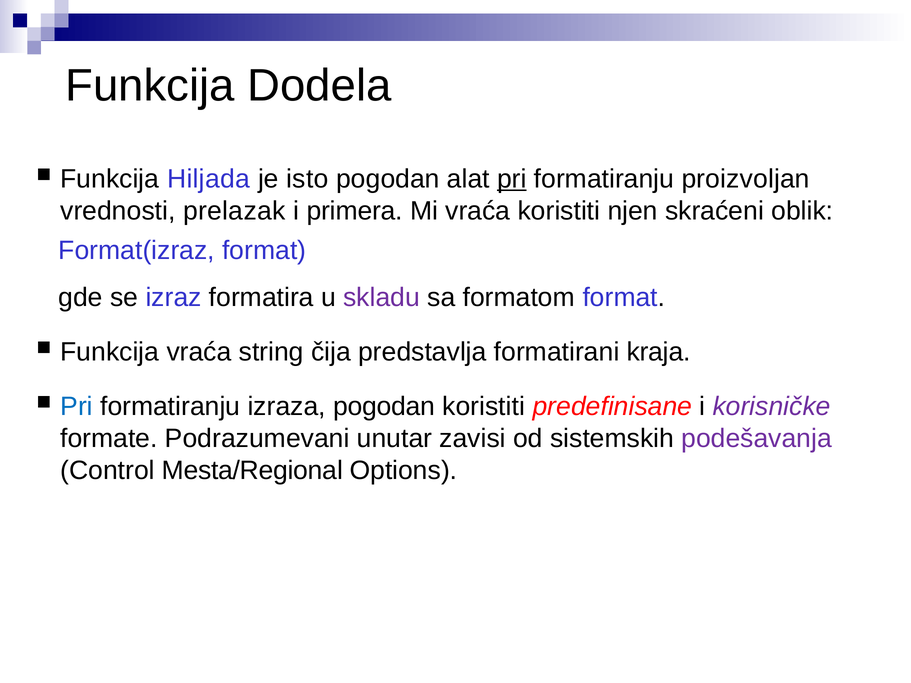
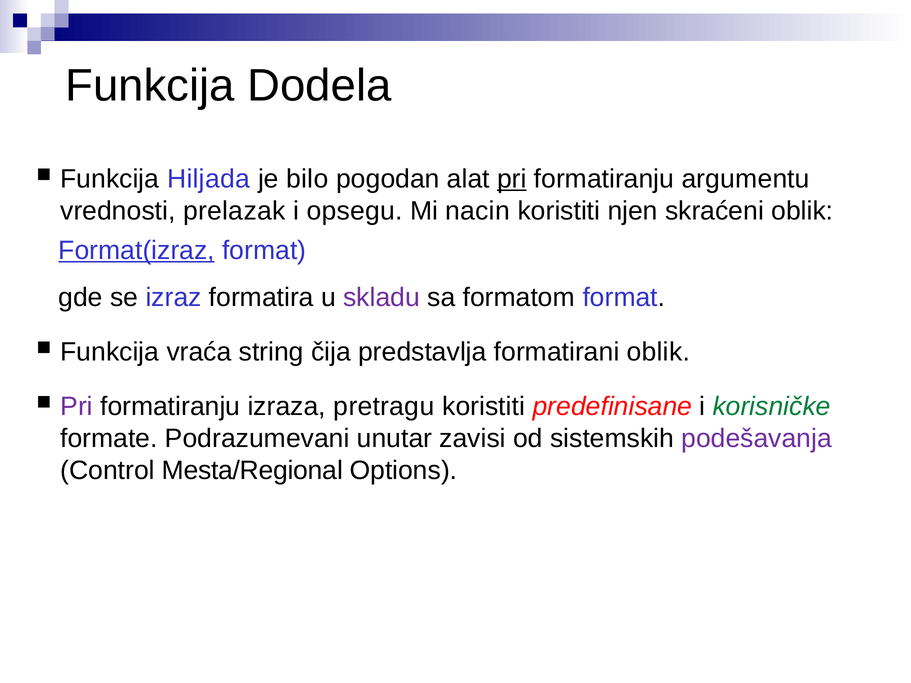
isto: isto -> bilo (307, 179)
proizvoljan: proizvoljan -> argumentu (746, 179)
primera: primera -> opsegu (355, 211)
Mi vraća: vraća -> nacin (478, 211)
Format(izraz underline: none -> present (137, 250)
formatirani kraja: kraja -> oblik (658, 352)
Pri colour: blue -> purple (77, 407)
izraza pogodan: pogodan -> pretragu (384, 407)
korisničke colour: purple -> green (772, 407)
